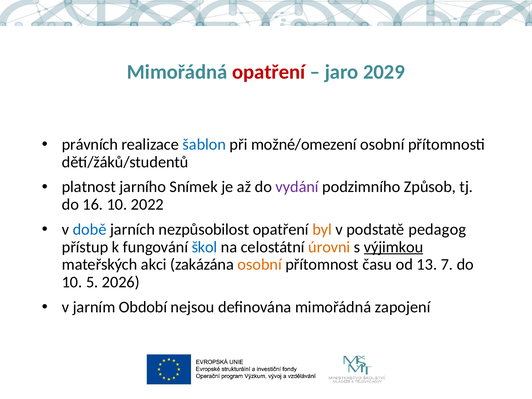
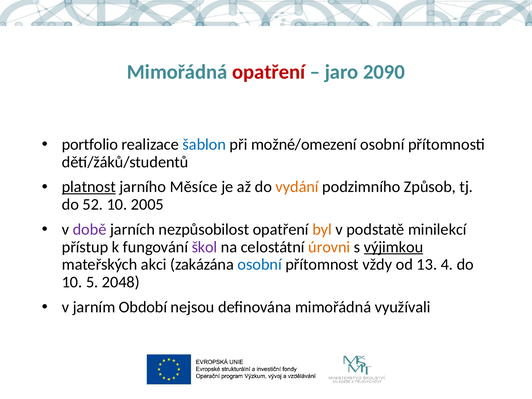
2029: 2029 -> 2090 (384, 72)
právních: právních -> portfolio (90, 144)
platnost underline: none -> present (89, 187)
Snímek: Snímek -> Měsíce (194, 187)
vydání colour: purple -> orange (297, 187)
16: 16 -> 52 (93, 204)
2022: 2022 -> 2005 (147, 204)
době colour: blue -> purple (90, 229)
pedagog: pedagog -> minilekcí (437, 229)
škol colour: blue -> purple (205, 247)
osobní colour: orange -> blue (260, 265)
času: času -> vždy (377, 265)
7: 7 -> 4 (447, 265)
2026: 2026 -> 2048 (121, 282)
zapojení: zapojení -> využívali (403, 307)
